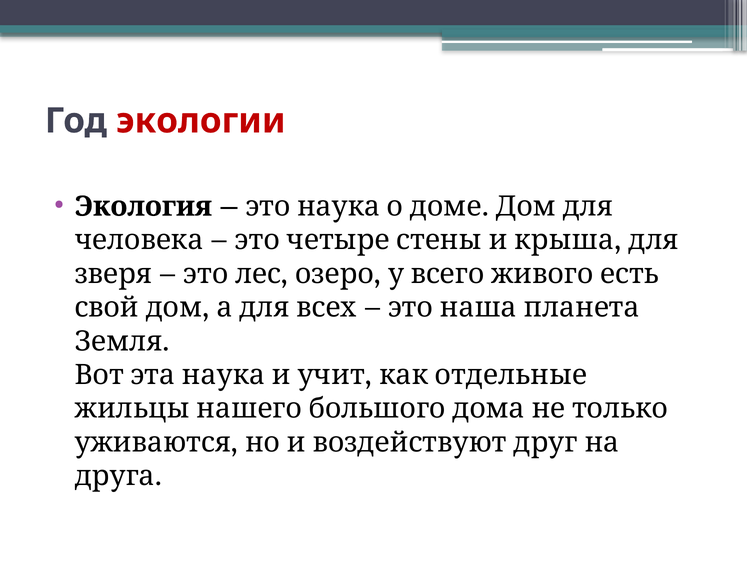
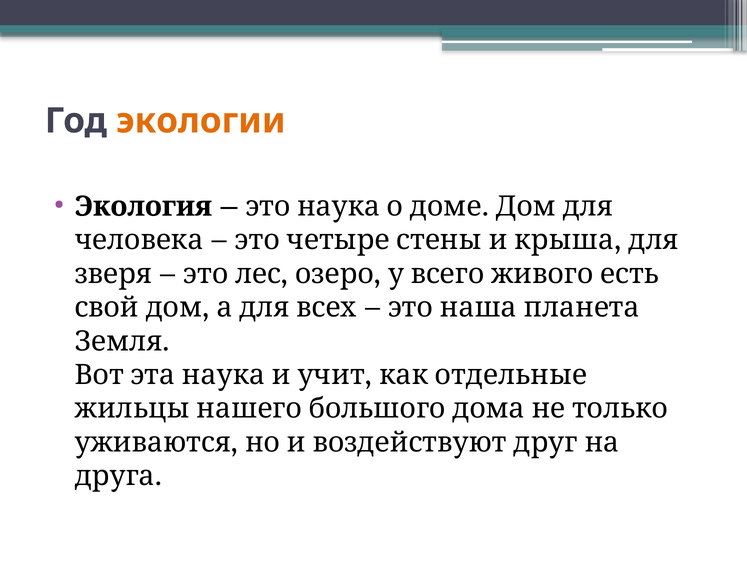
экологии colour: red -> orange (201, 121)
